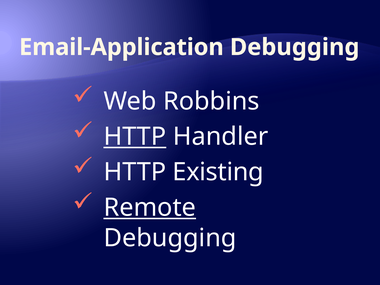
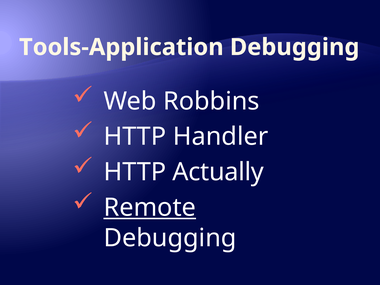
Email-Application: Email-Application -> Tools-Application (121, 47)
HTTP underline: present -> none (135, 137)
Existing: Existing -> Actually (218, 172)
